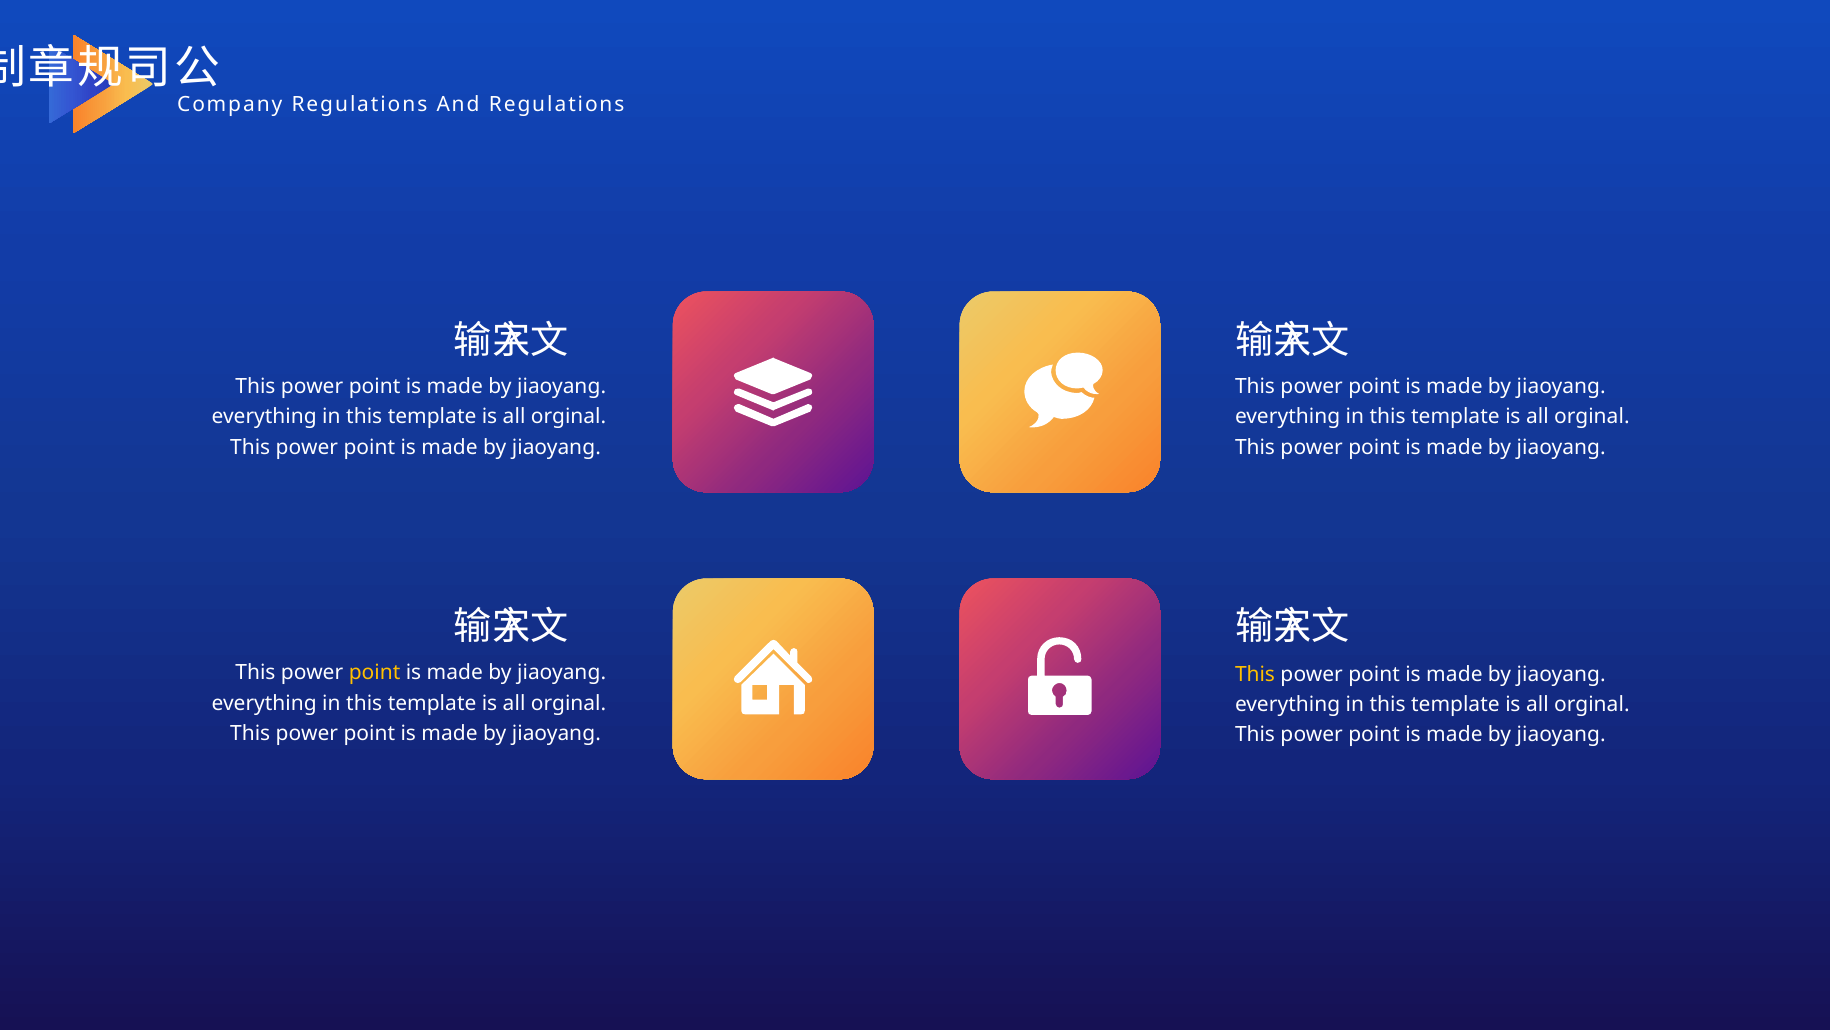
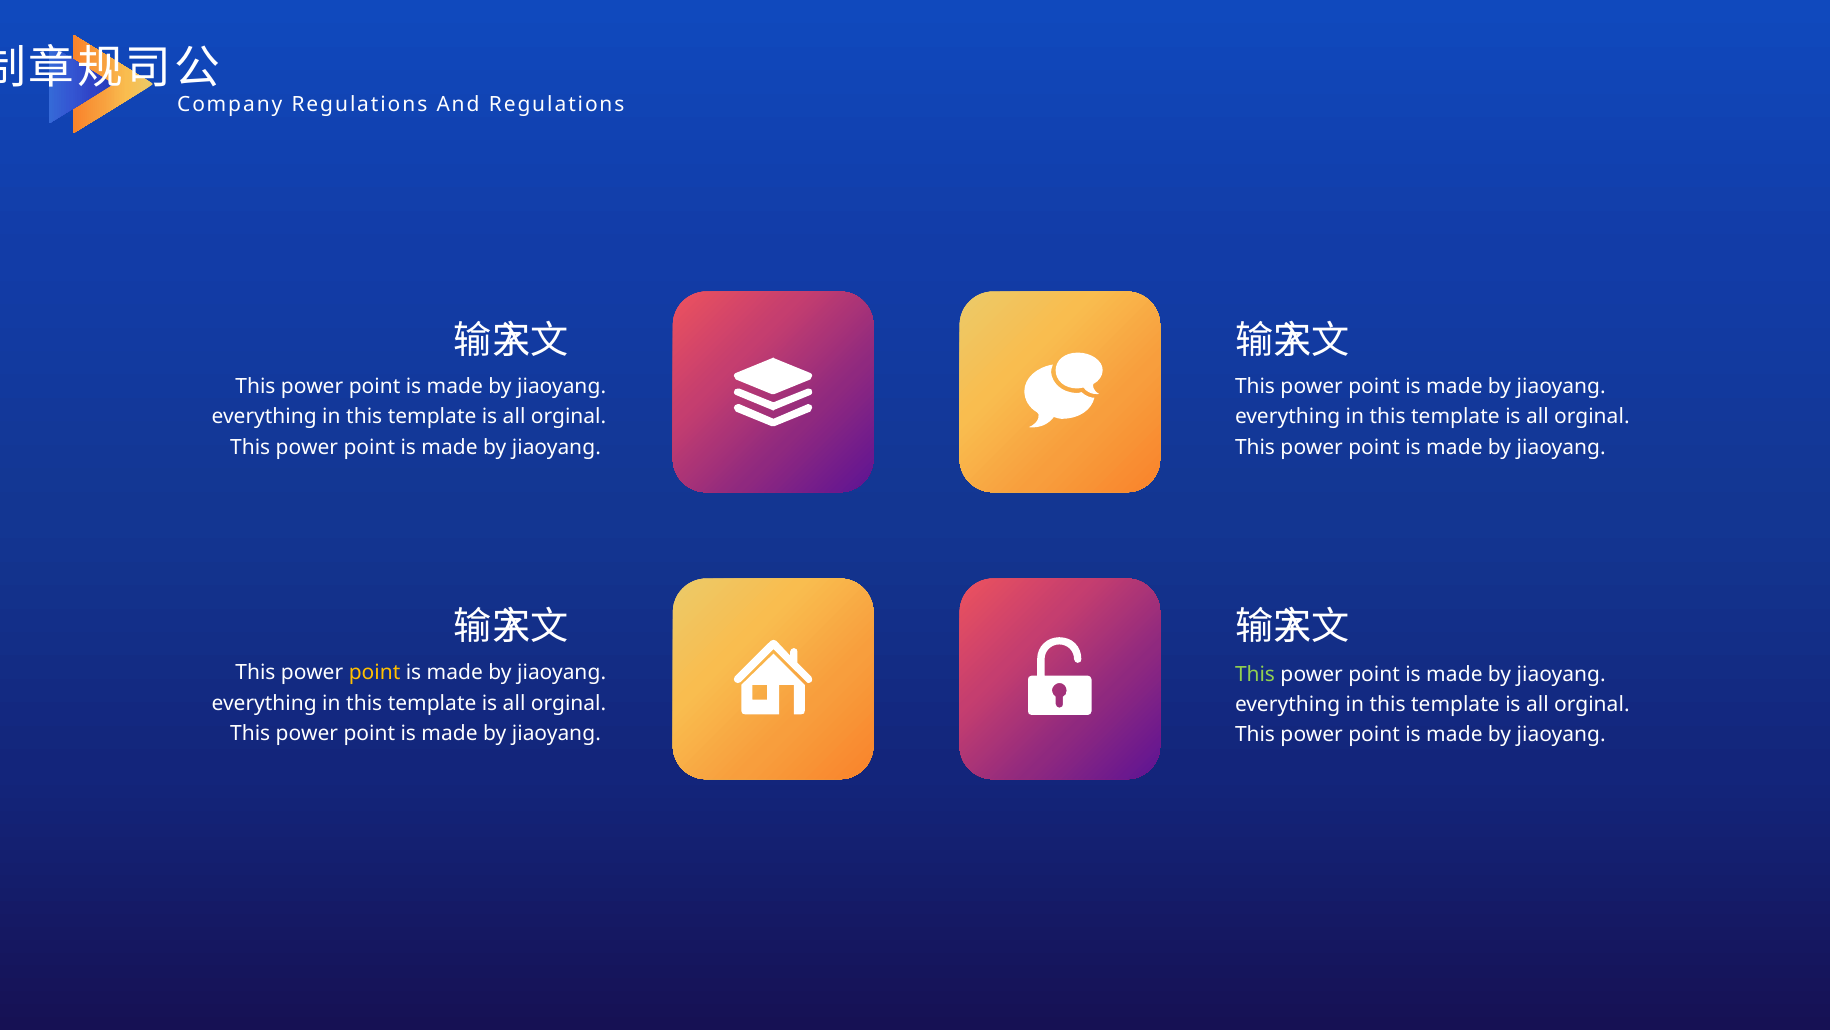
This colour: yellow -> light green (1255, 674)
